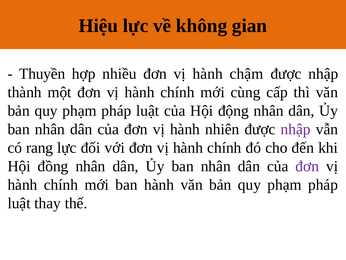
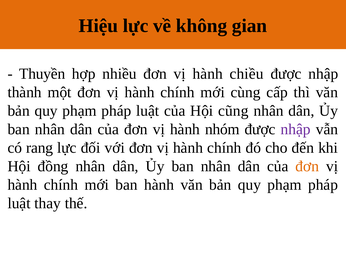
chậm: chậm -> chiều (247, 74)
động: động -> cũng (233, 111)
nhiên: nhiên -> nhóm (222, 129)
đơn colour: purple -> orange (307, 166)
